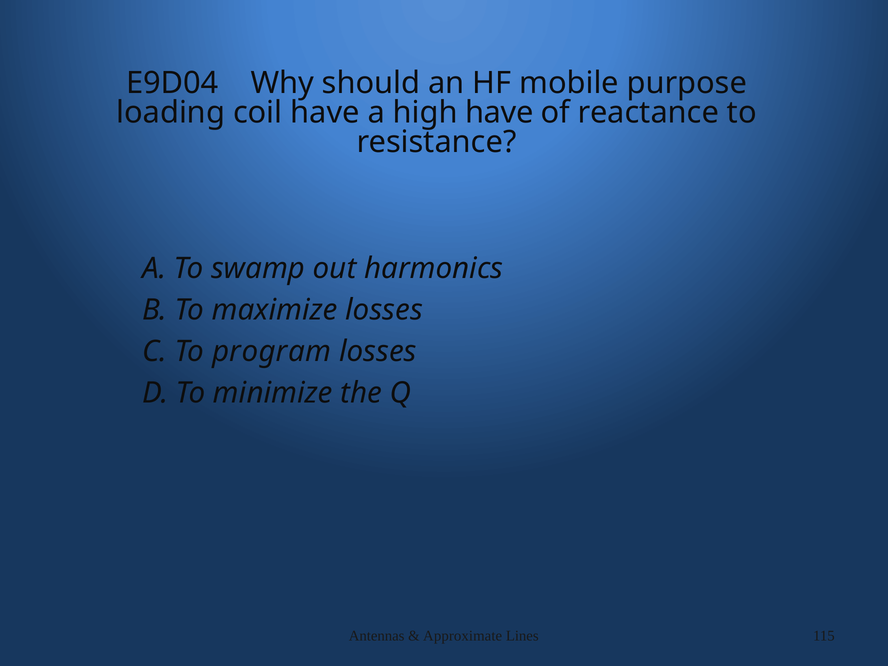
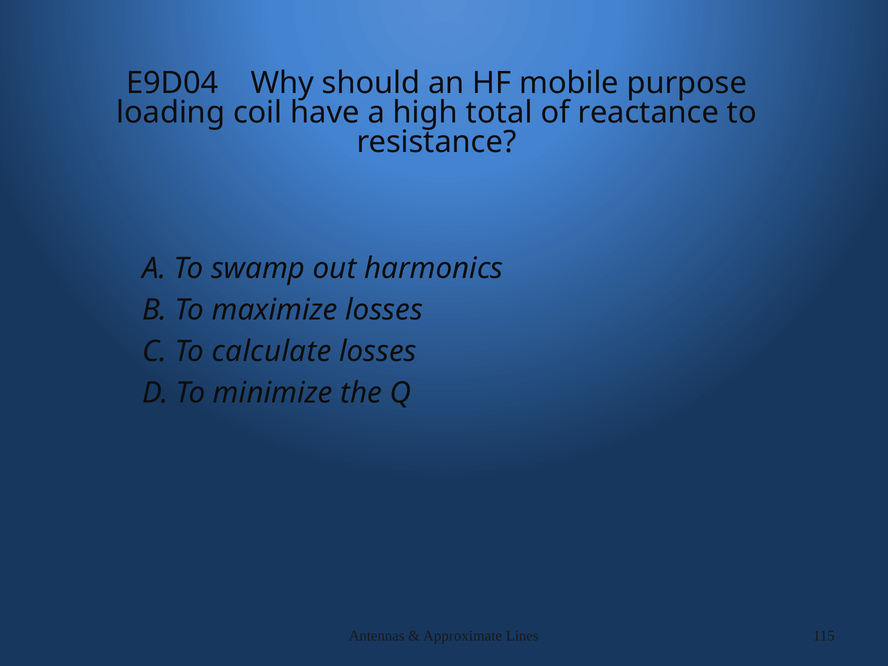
high have: have -> total (499, 113)
program: program -> calculate (272, 351)
